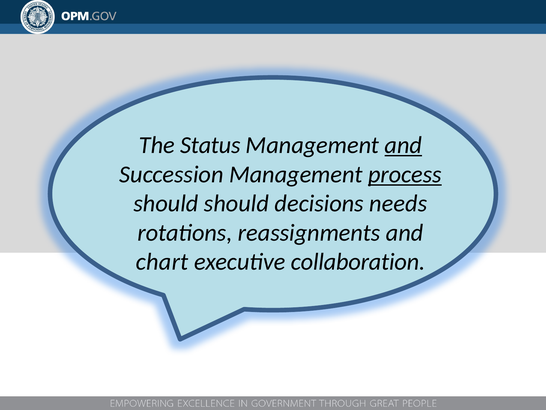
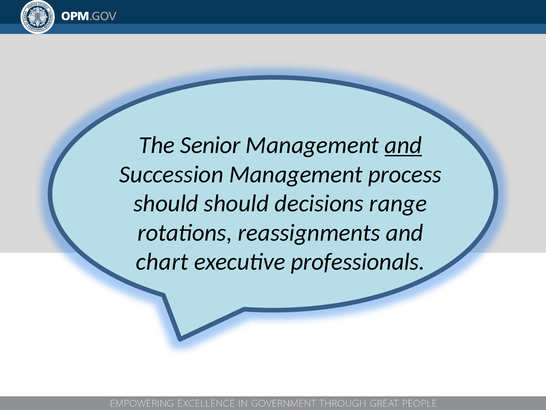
Status: Status -> Senior (210, 145)
process underline: present -> none (405, 174)
needs: needs -> range (398, 203)
collaboration: collaboration -> professionals (358, 262)
